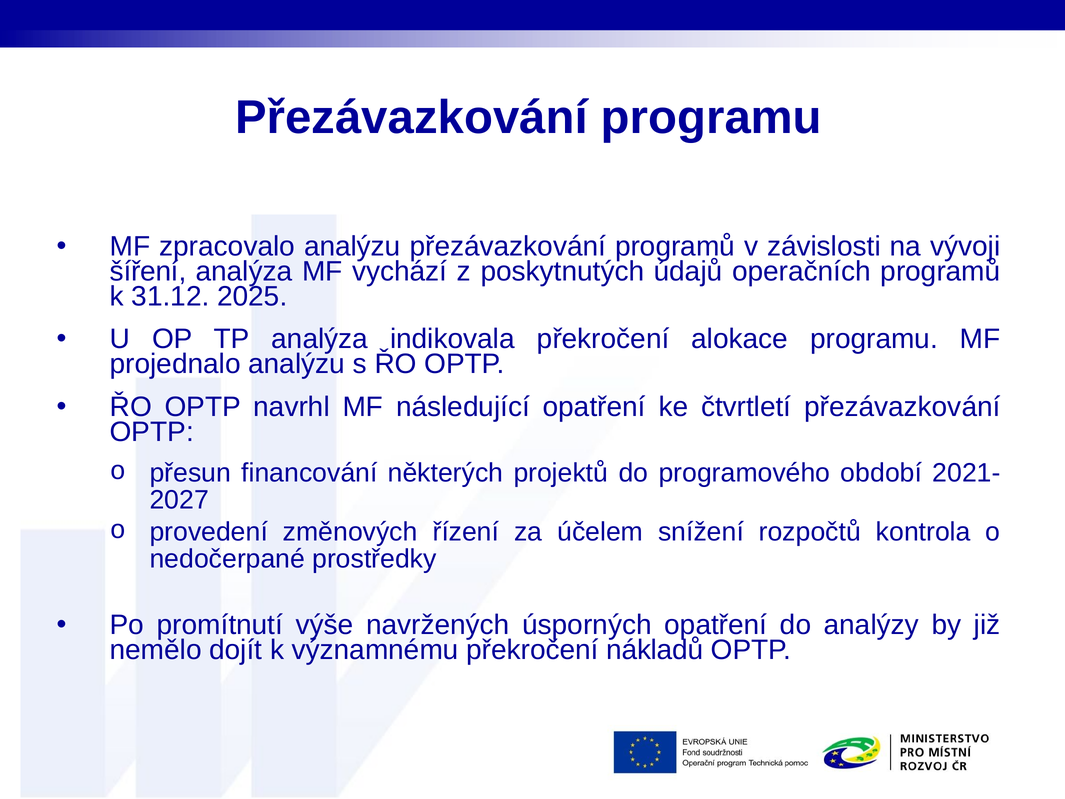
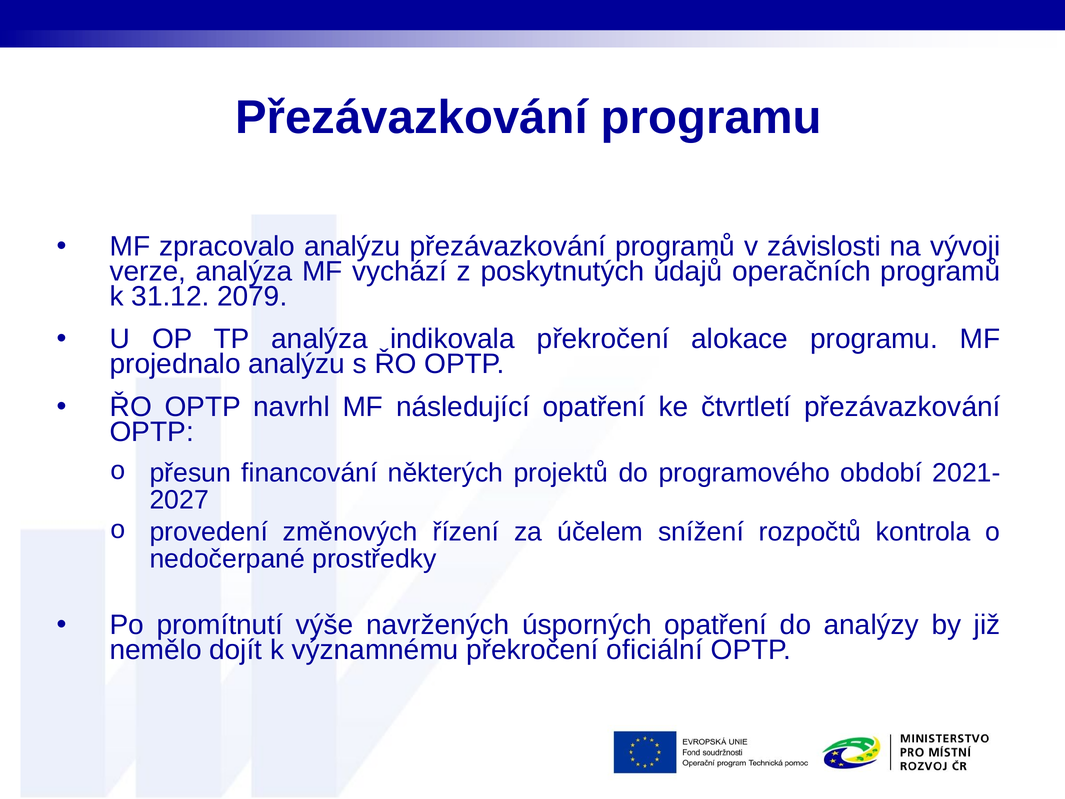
šíření: šíření -> verze (148, 271)
2025: 2025 -> 2079 (252, 296)
nákladů: nákladů -> oficiální (655, 650)
